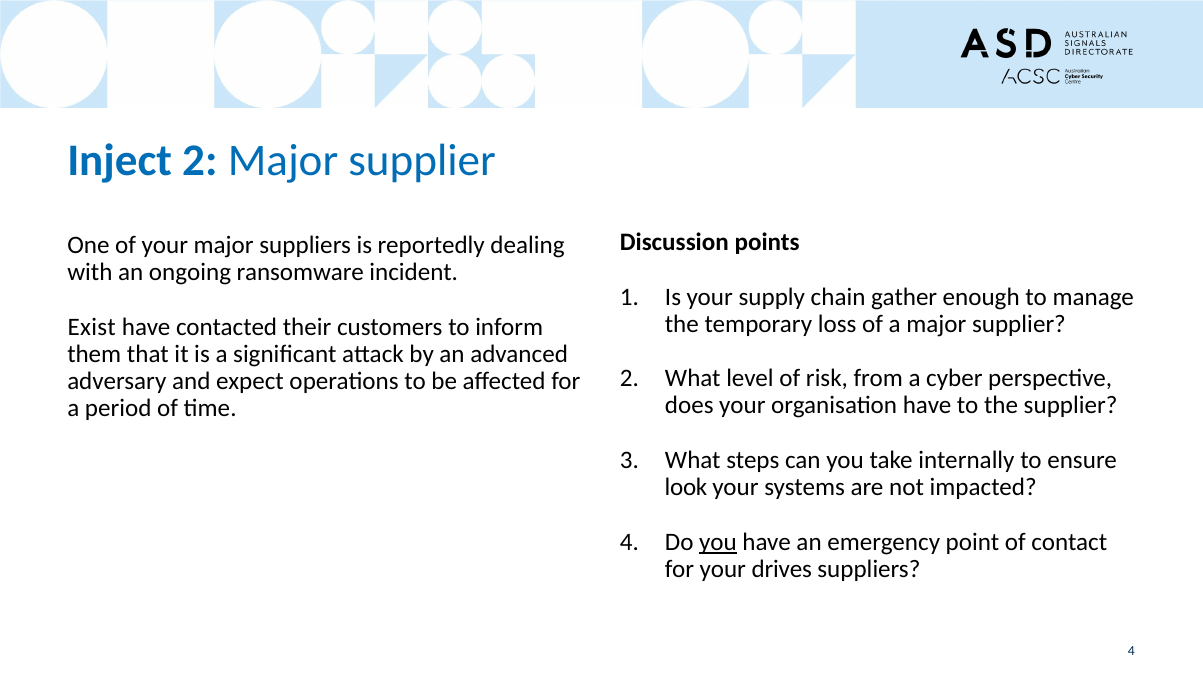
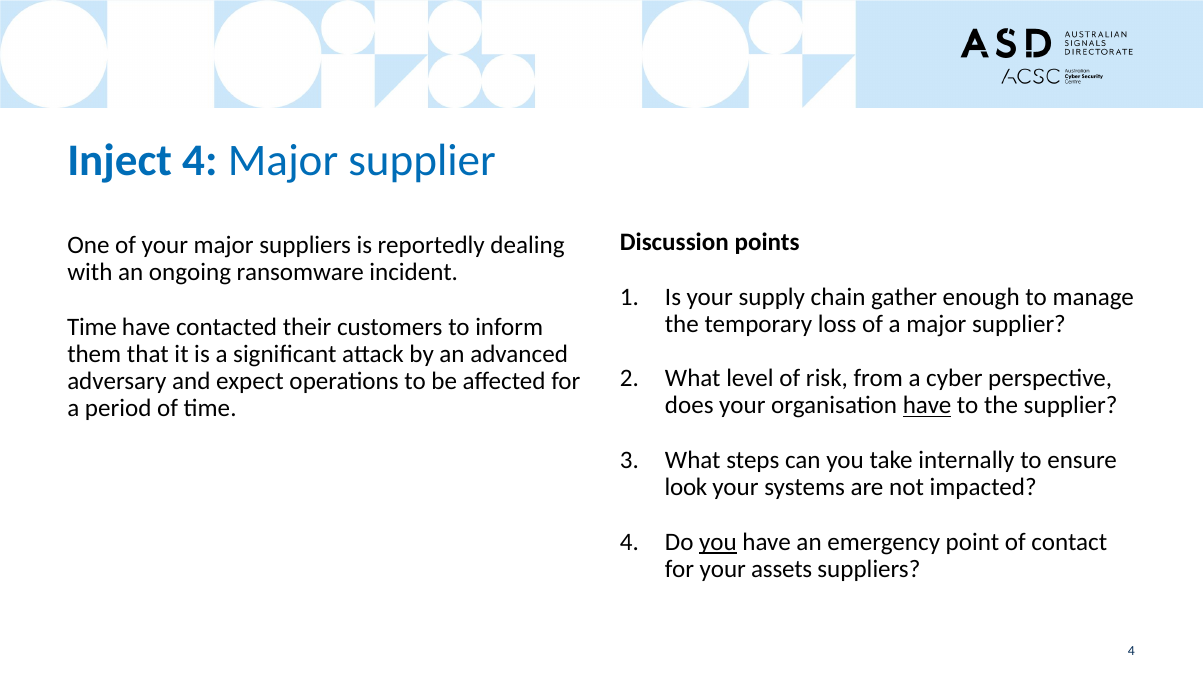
Inject 2: 2 -> 4 (200, 161)
Exist: Exist -> Time (92, 327)
have underline: none -> present (927, 405)
drives: drives -> assets (782, 569)
